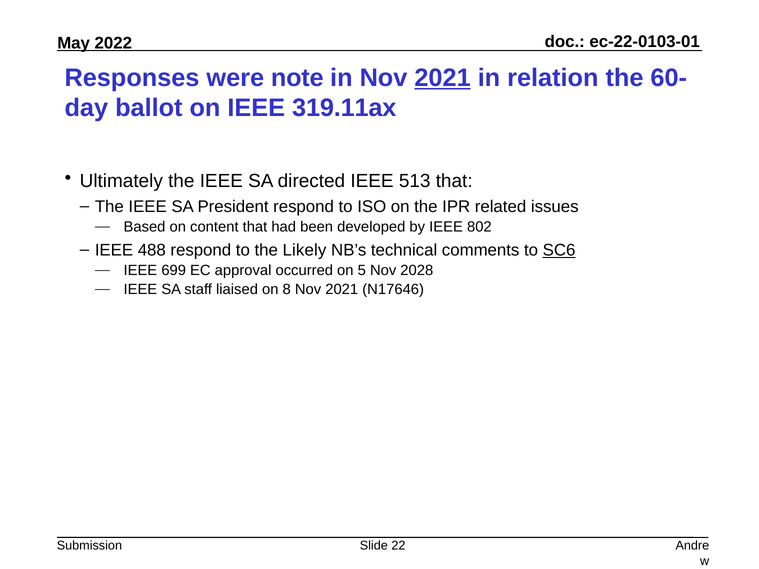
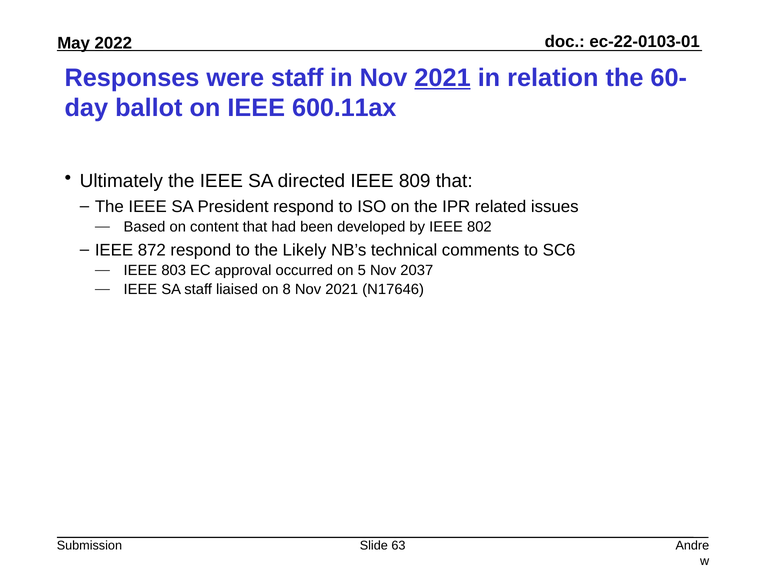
were note: note -> staff (297, 78)
319.11ax: 319.11ax -> 600.11ax (344, 108)
513: 513 -> 809 (415, 181)
488: 488 -> 872 (152, 250)
SC6 underline: present -> none (559, 250)
699: 699 -> 803 (174, 270)
2028: 2028 -> 2037 (417, 270)
22: 22 -> 63 (398, 546)
